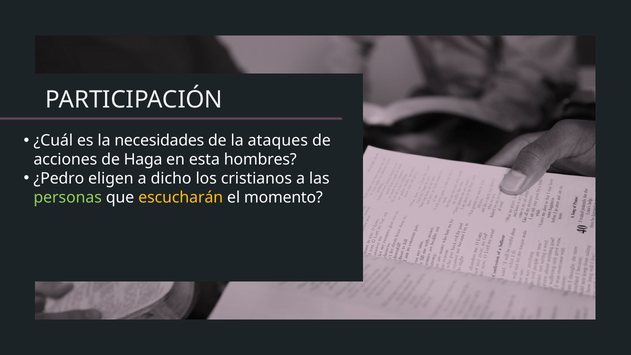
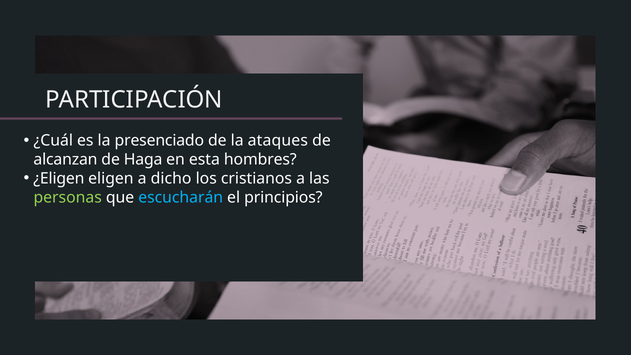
necesidades: necesidades -> presenciado (159, 141)
acciones: acciones -> alcanzan (65, 160)
¿Pedro: ¿Pedro -> ¿Eligen (59, 179)
escucharán colour: yellow -> light blue (181, 197)
momento: momento -> principios (283, 197)
